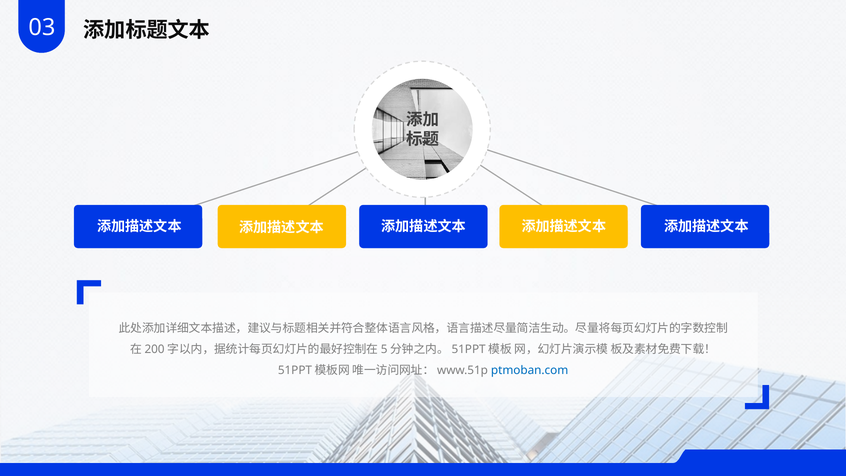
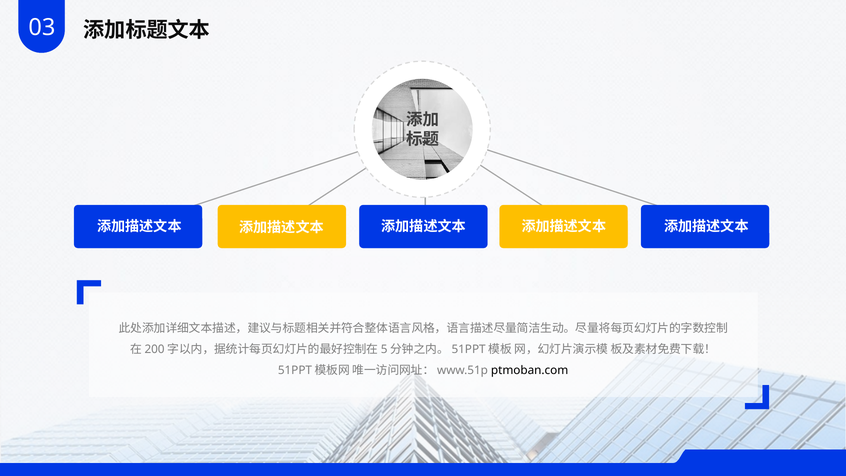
ptmoban.com colour: blue -> black (530, 370)
